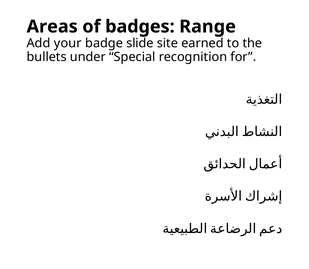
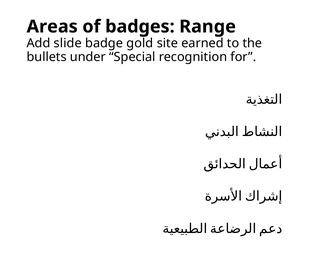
your: your -> slide (68, 43)
slide: slide -> gold (140, 43)
